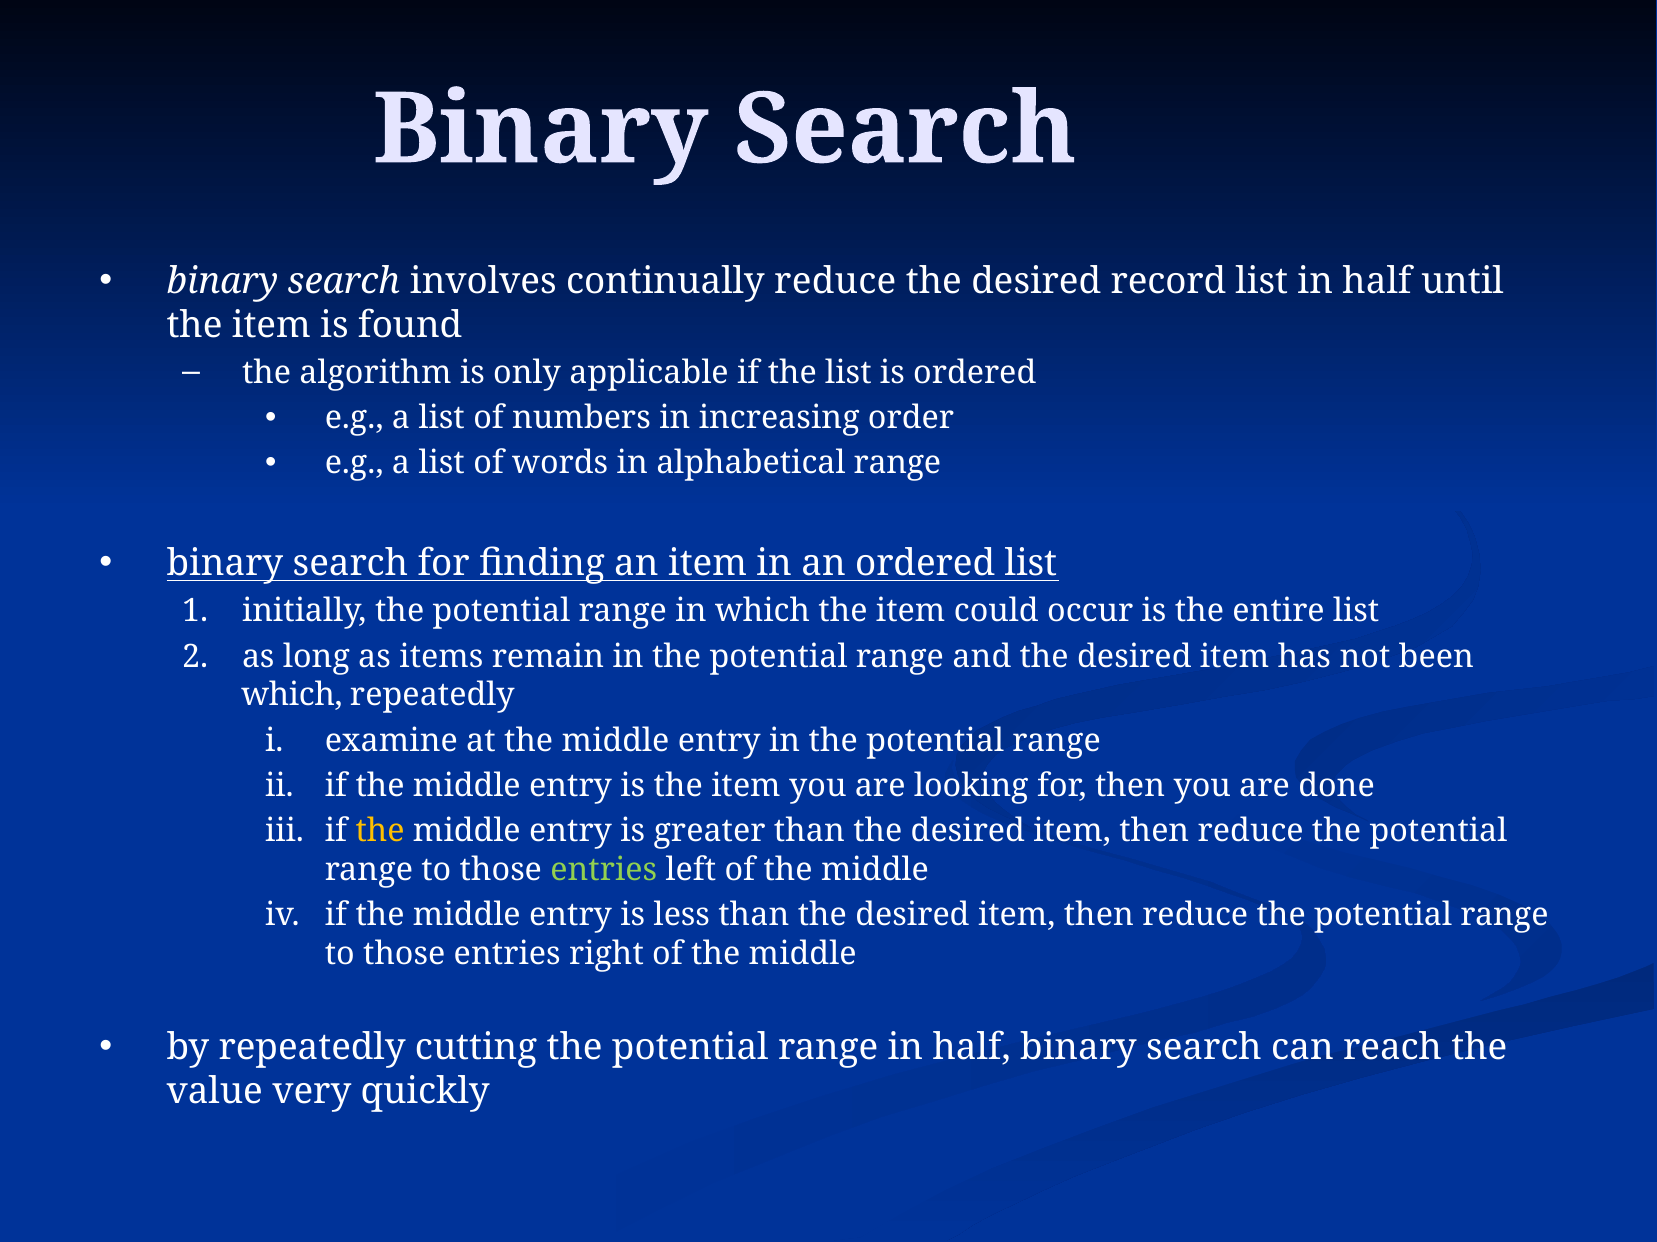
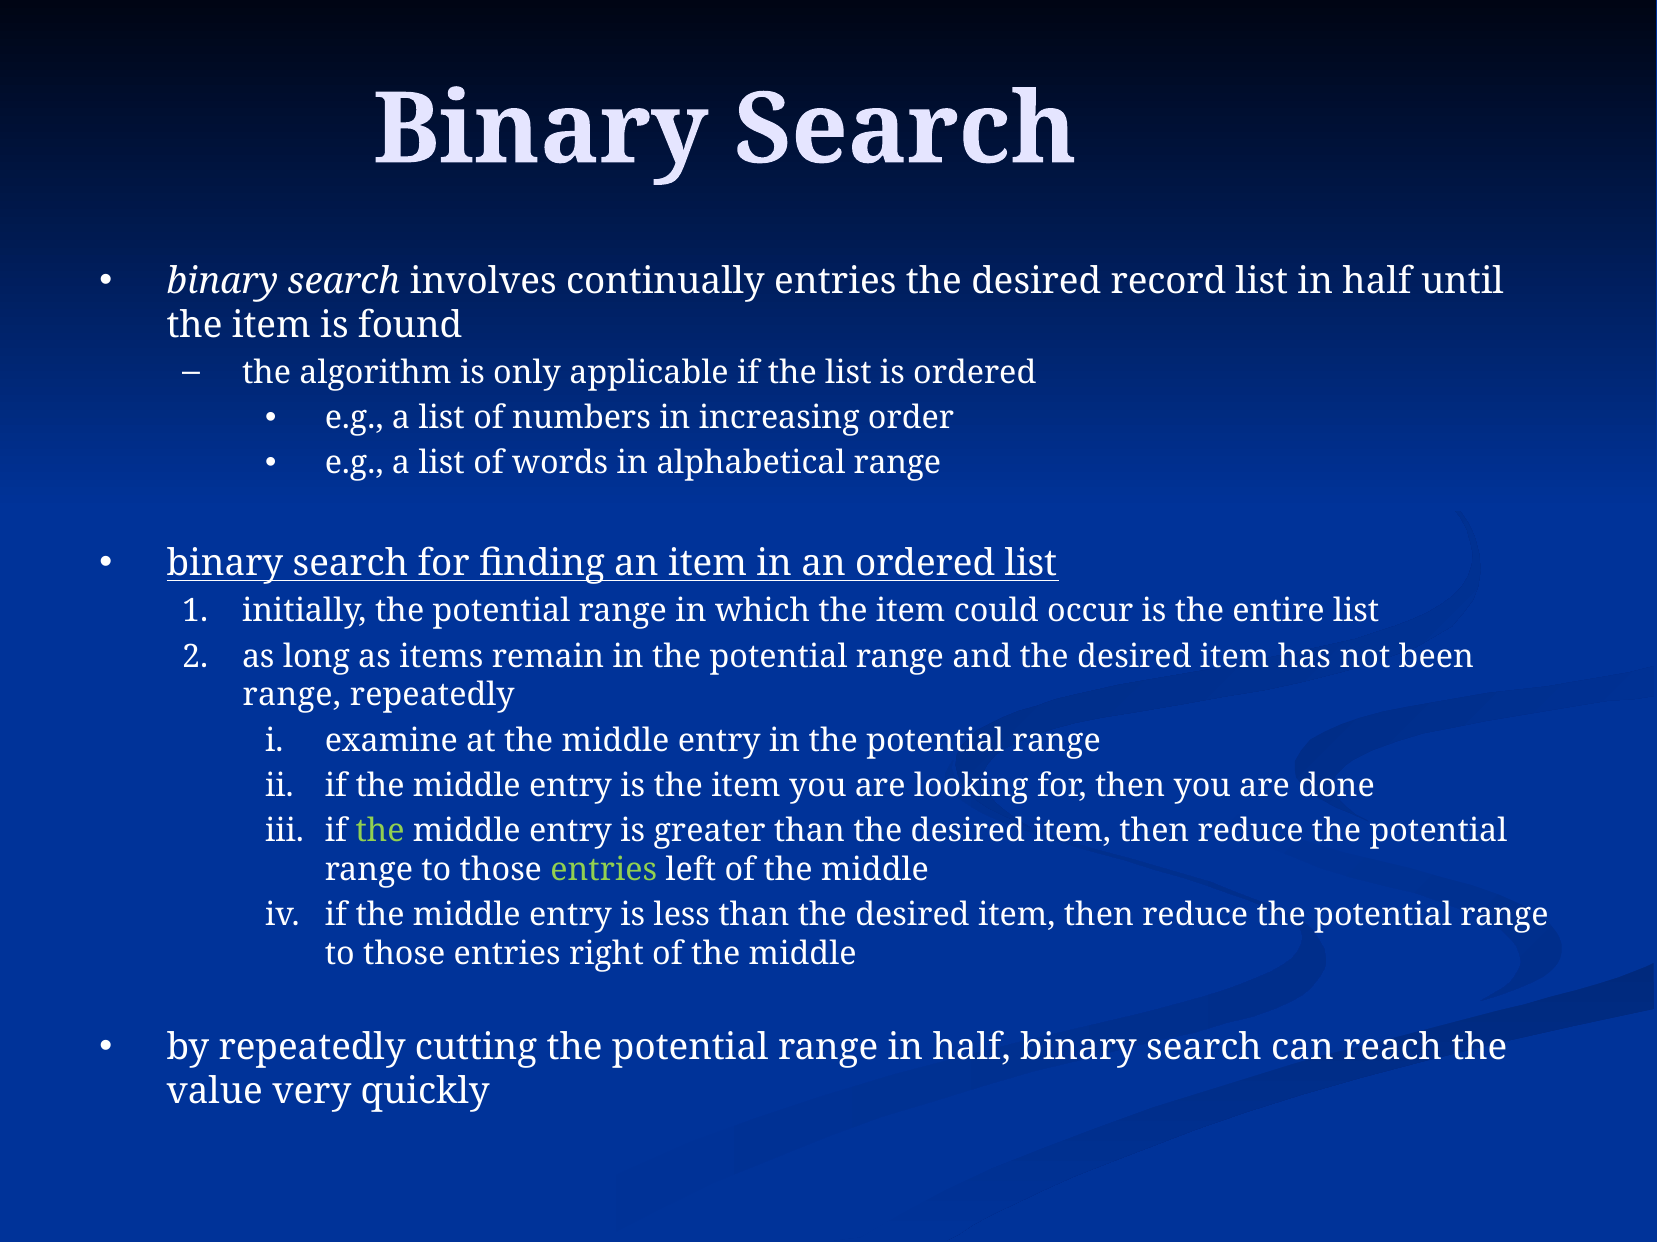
continually reduce: reduce -> entries (835, 281)
which: which -> range (292, 696)
the colour: yellow -> light green (380, 831)
